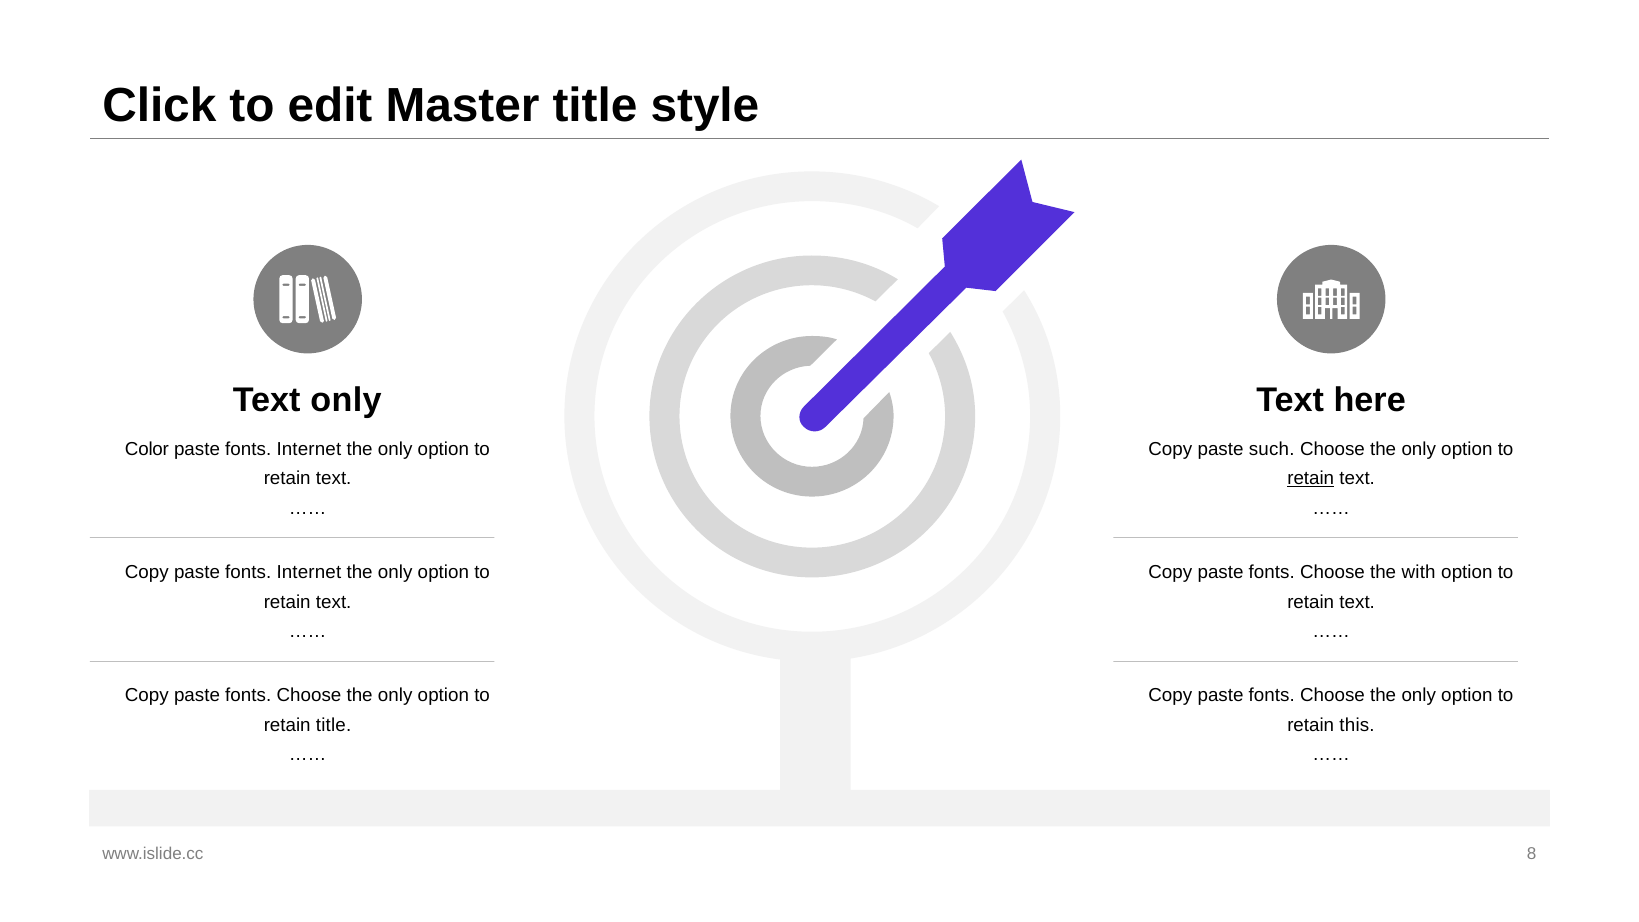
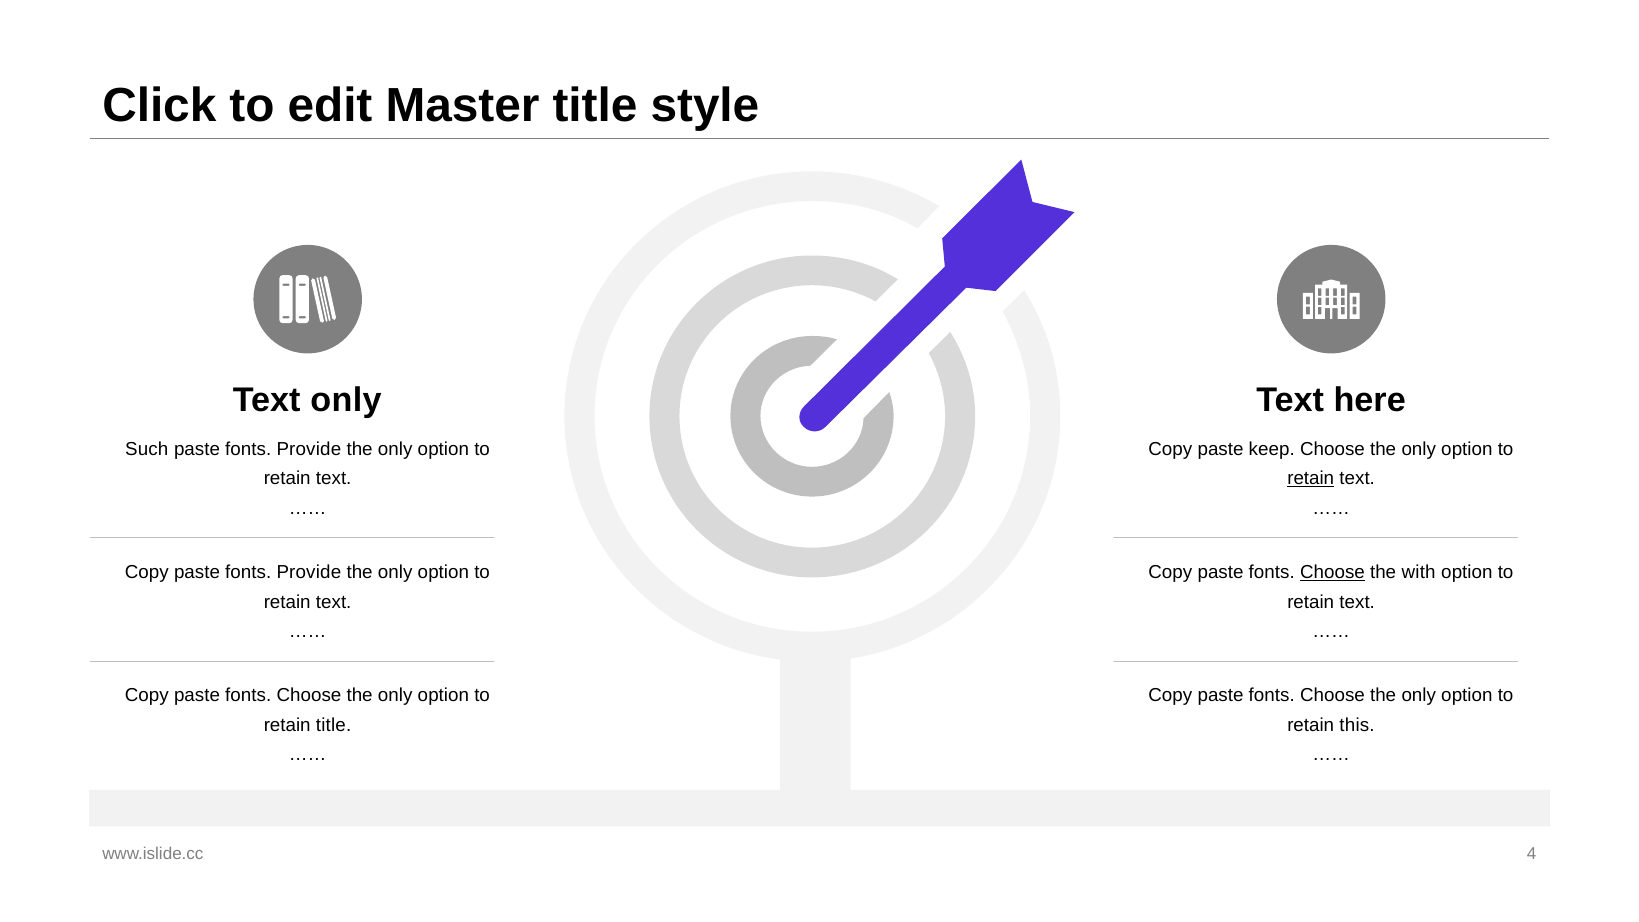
Color: Color -> Such (147, 449)
Internet: Internet -> Provide (309, 449)
such: such -> keep (1272, 449)
Copy paste fonts Internet: Internet -> Provide (309, 572)
Choose underline: none -> present (1332, 572)
8: 8 -> 4 (1532, 854)
